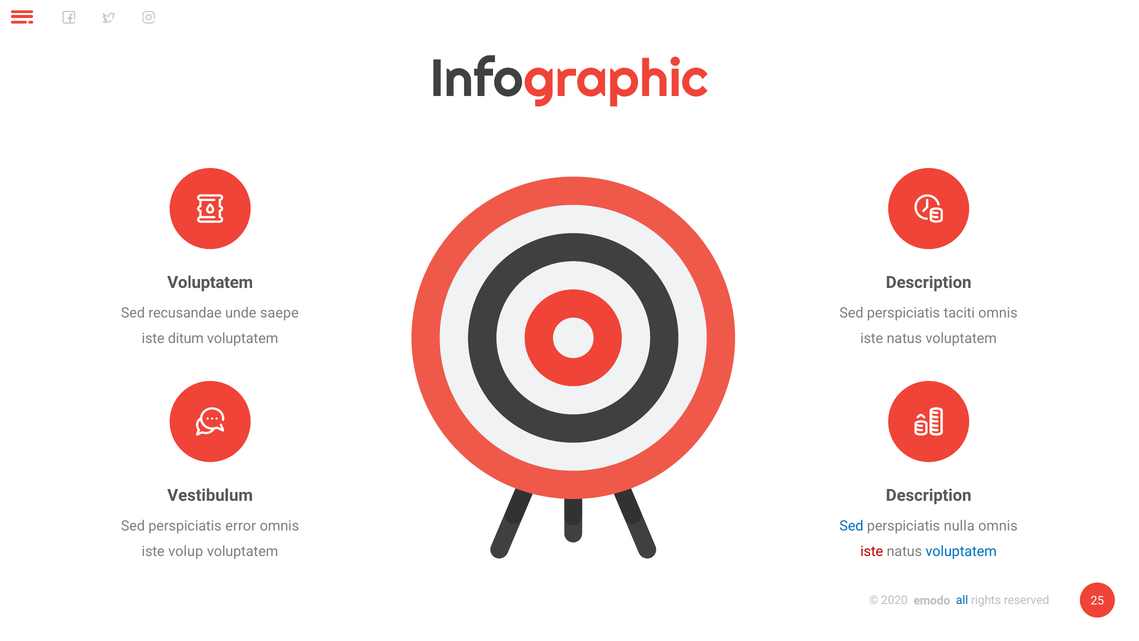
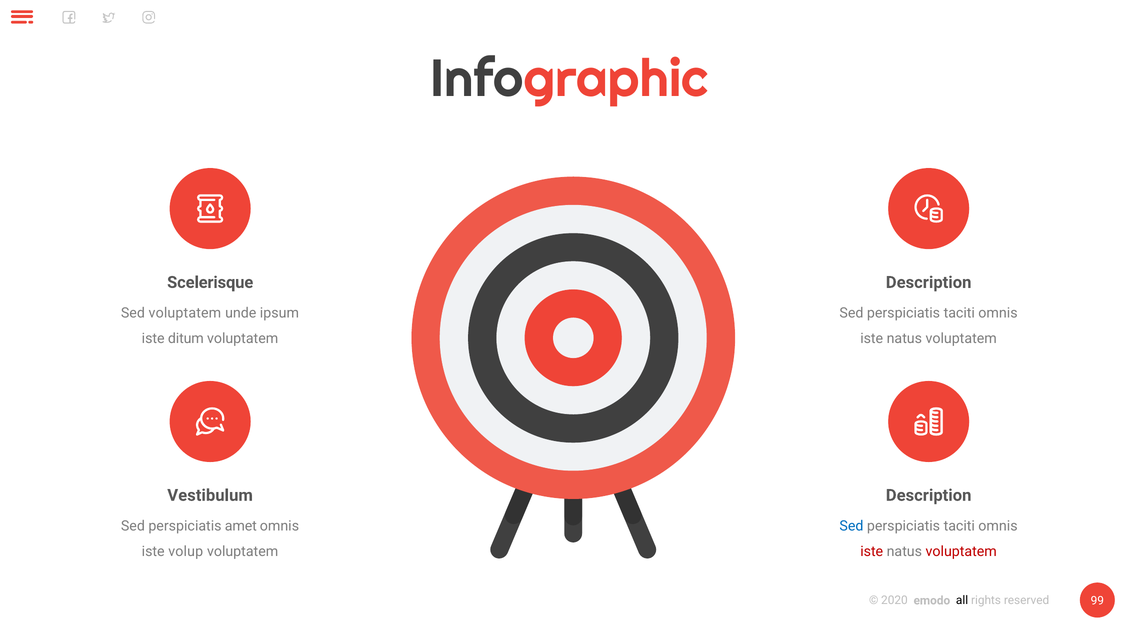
Voluptatem: Voluptatem -> Scelerisque (210, 282)
Sed recusandae: recusandae -> voluptatem (185, 313)
saepe: saepe -> ipsum (279, 313)
error: error -> amet (241, 526)
nulla: nulla -> taciti (959, 526)
voluptatem colour: blue -> red (961, 551)
all colour: blue -> black (962, 600)
25: 25 -> 99 (1097, 600)
